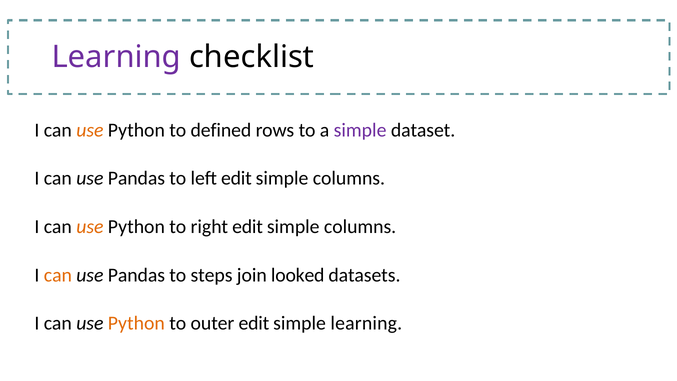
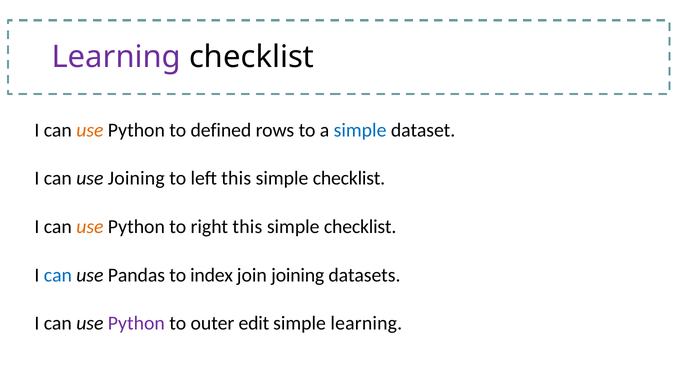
simple colour: purple -> blue (360, 130)
Pandas: Pandas -> Joining (136, 178)
left edit: edit -> this (236, 178)
columns: columns -> checklist (349, 178)
right edit: edit -> this (247, 227)
columns: columns -> checklist (360, 227)
can colour: orange -> blue (58, 275)
steps: steps -> index (212, 275)
join looked: looked -> joining (298, 275)
Python colour: orange -> purple (136, 323)
